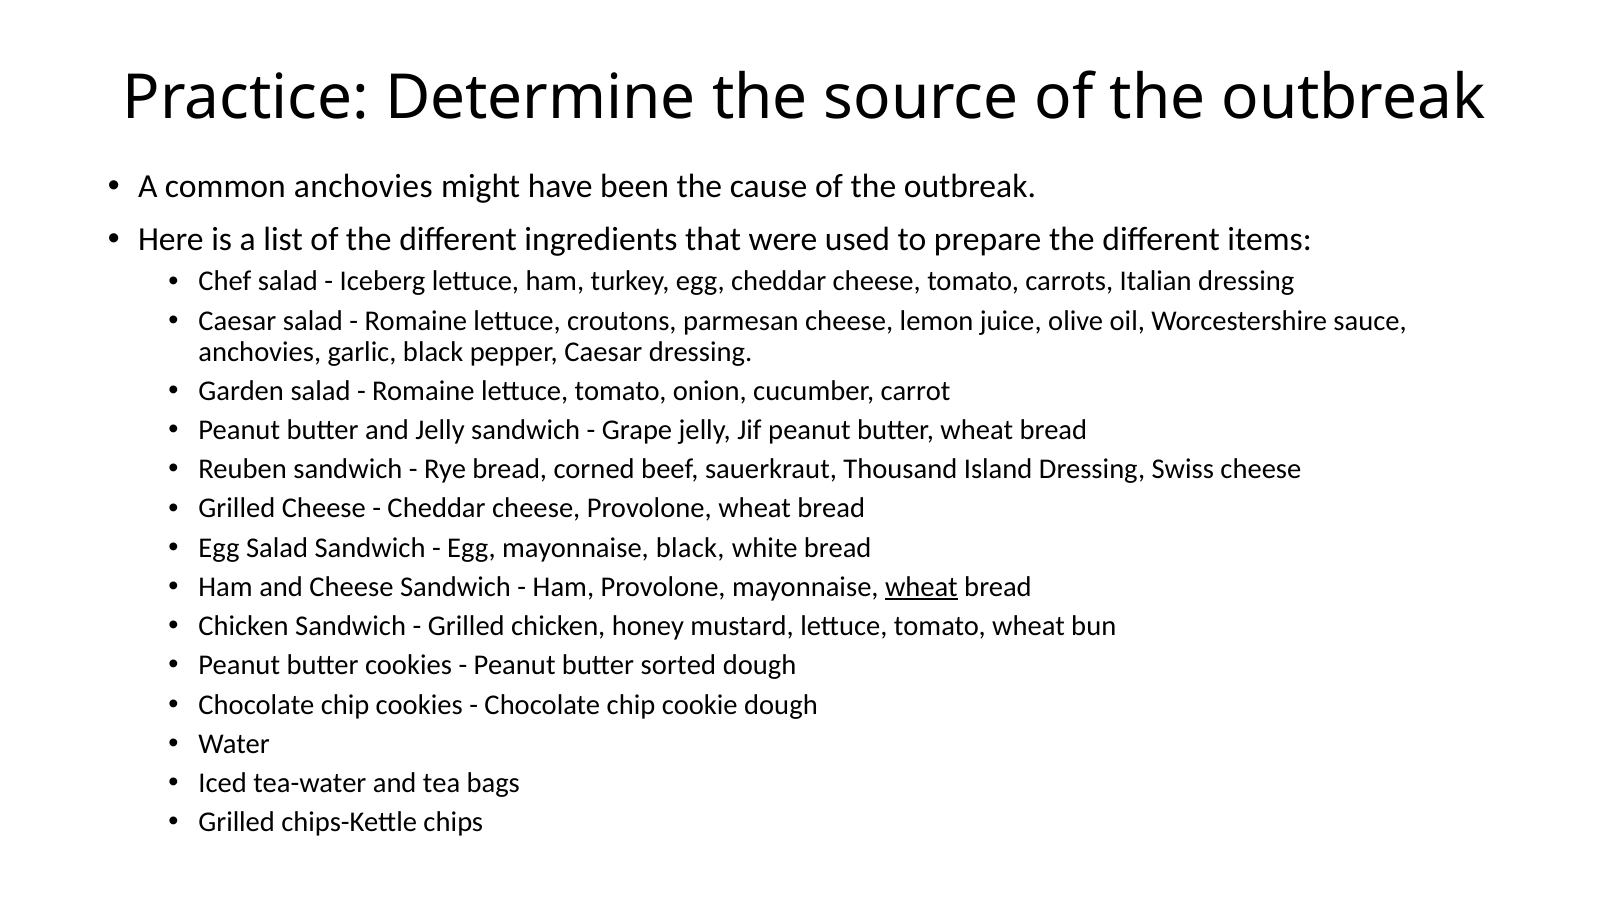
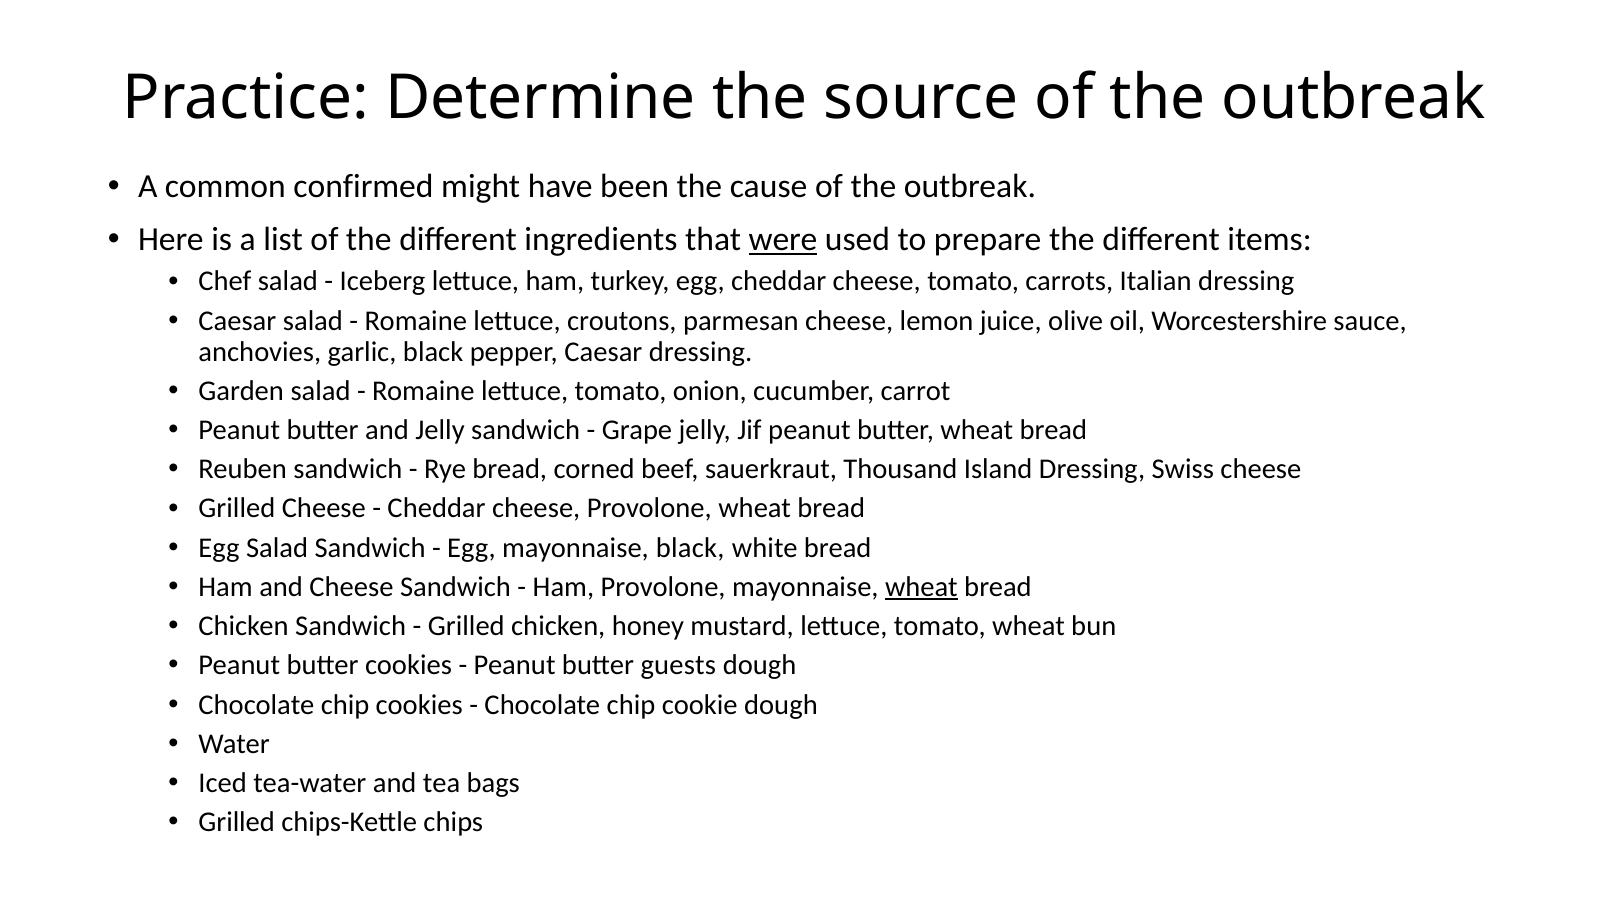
common anchovies: anchovies -> confirmed (364, 186)
were underline: none -> present (783, 240)
sorted: sorted -> guests (678, 665)
